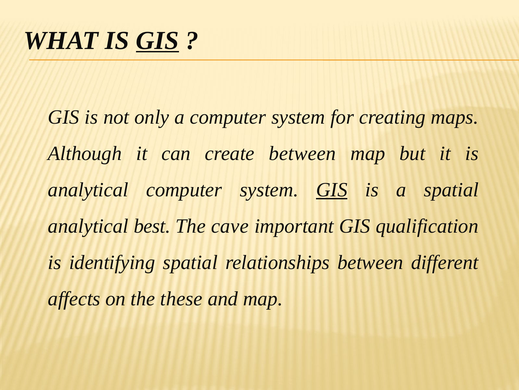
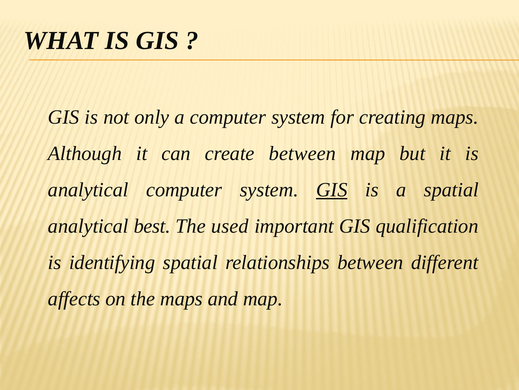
GIS underline: present -> none (157, 40)
cave: cave -> used (230, 226)
the these: these -> maps (182, 298)
